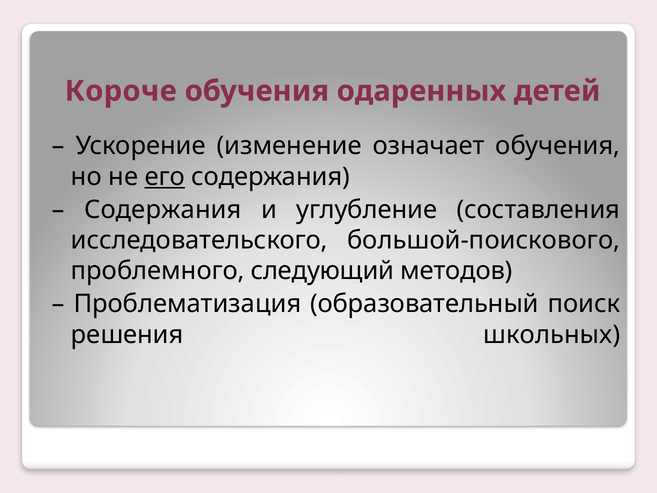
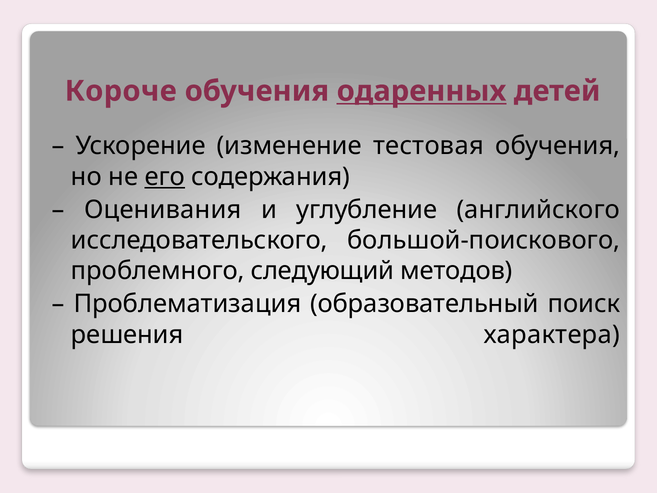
одаренных underline: none -> present (421, 91)
означает: означает -> тестовая (428, 146)
Содержания: Содержания -> Оценивания (163, 210)
составления: составления -> английского (538, 210)
школьных: школьных -> характера (552, 334)
